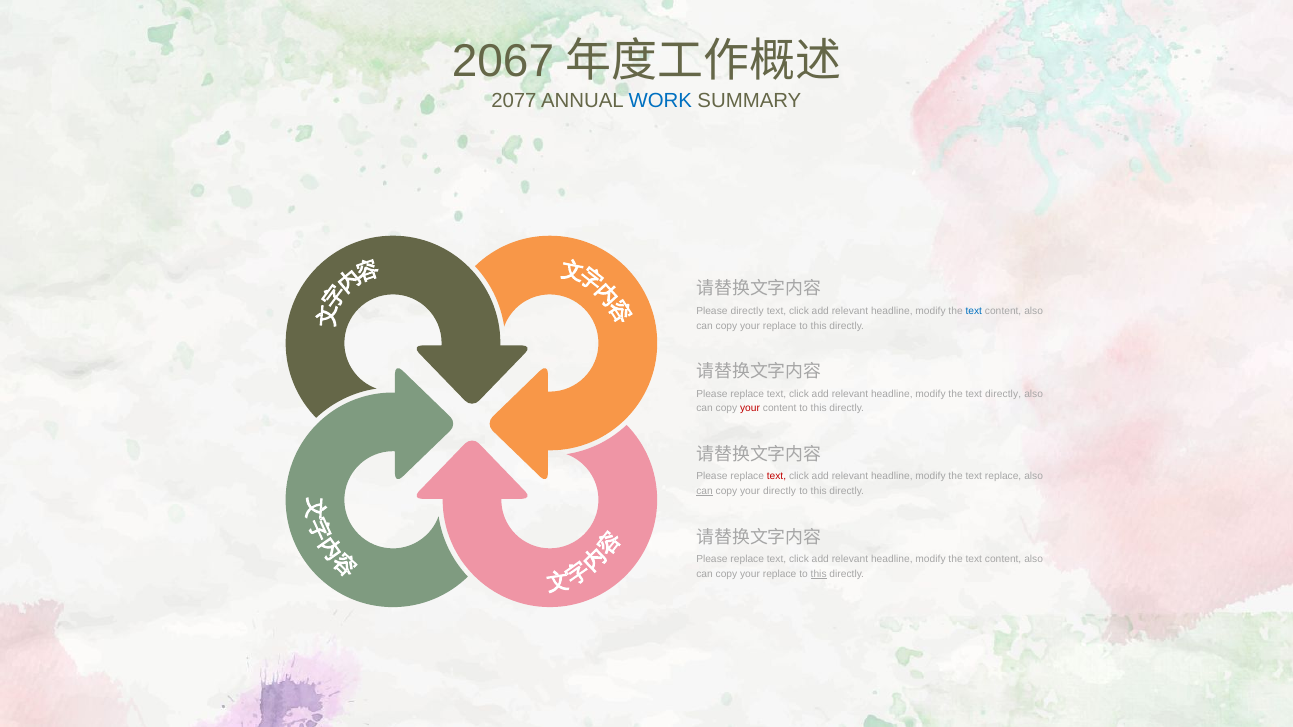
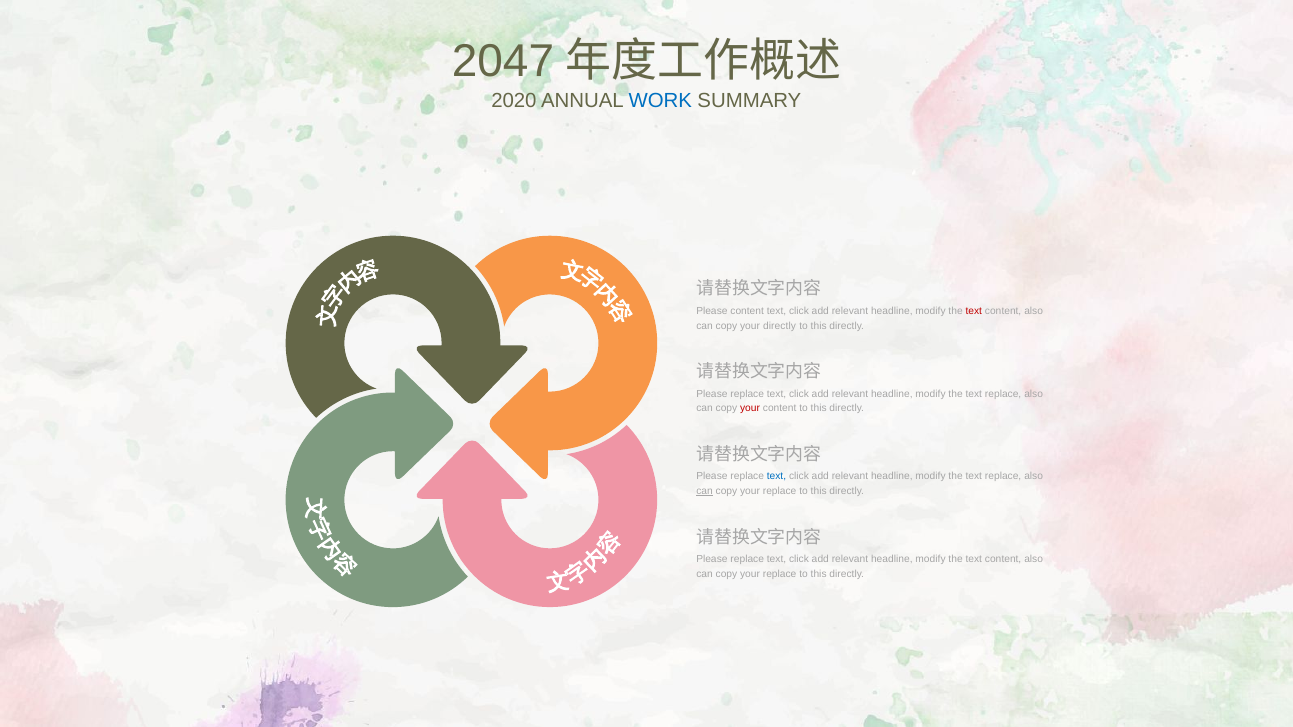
2067: 2067 -> 2047 (503, 61)
2077: 2077 -> 2020 (514, 100)
Please directly: directly -> content (747, 311)
text colour: blue -> red (974, 311)
replace: replace -> directly (780, 326)
directly: directly -> replace (1003, 394)
text colour: red -> blue (776, 477)
directly: directly -> replace (780, 491)
this underline: present -> none (819, 574)
